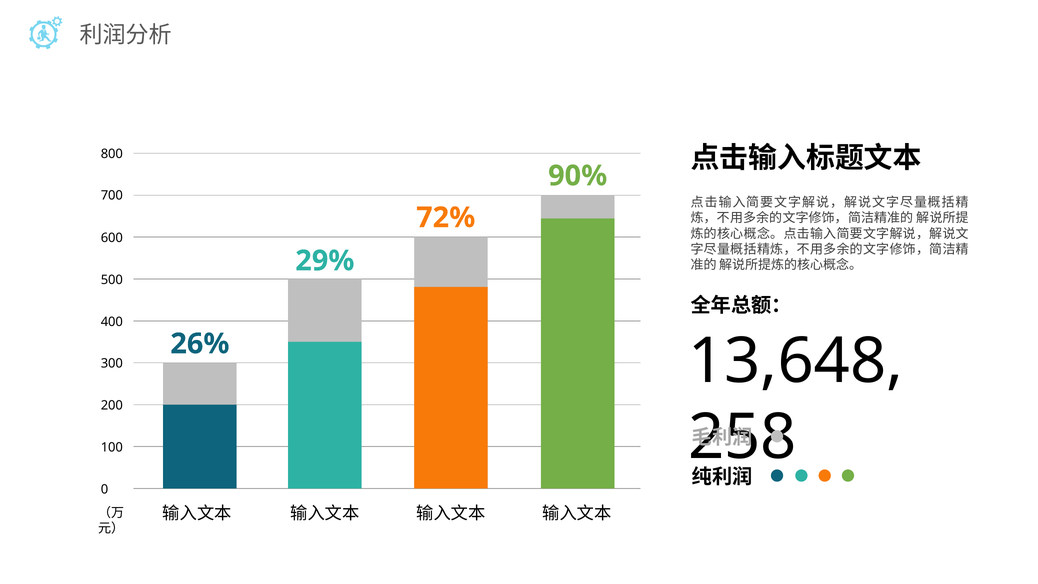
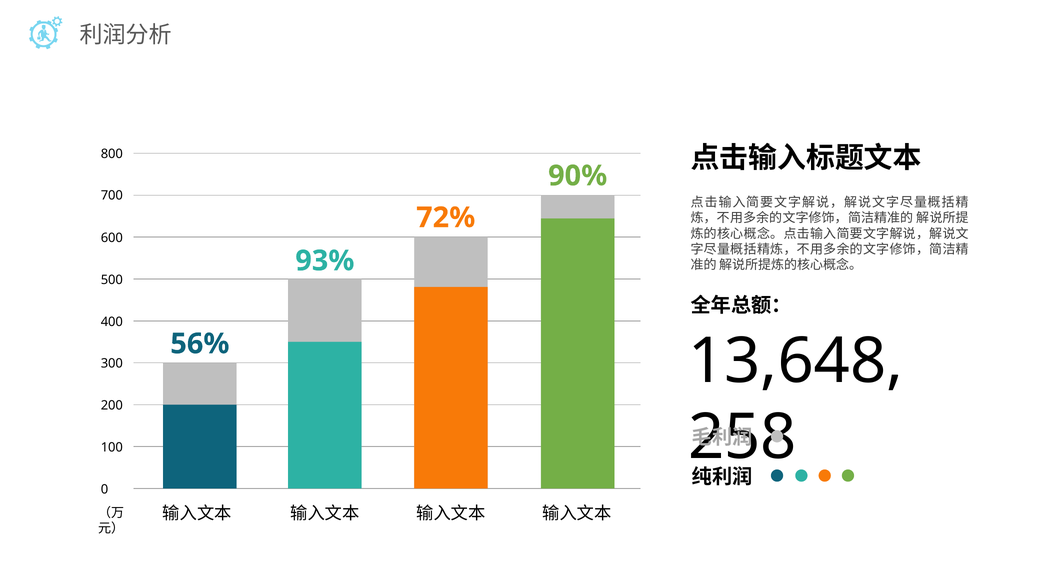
29%: 29% -> 93% (325, 261)
26%: 26% -> 56% (200, 344)
